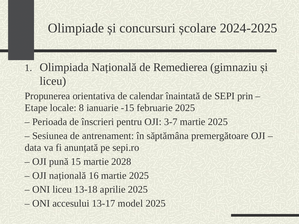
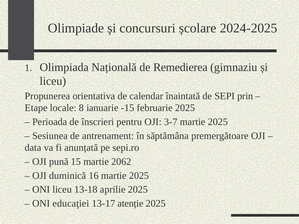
2028: 2028 -> 2062 (121, 162)
OJI națională: națională -> duminică (68, 176)
accesului: accesului -> educaţiei (71, 204)
model: model -> atenție (131, 204)
